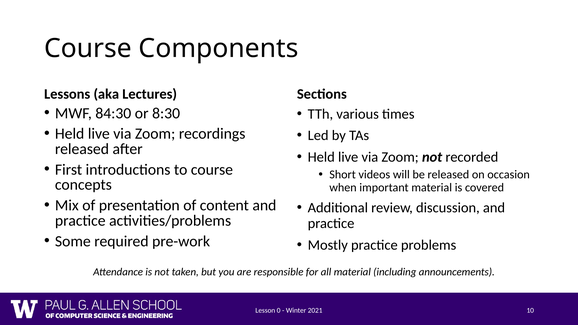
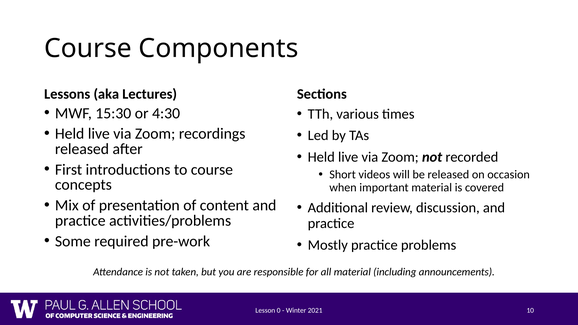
84:30: 84:30 -> 15:30 (113, 113)
8:30: 8:30 -> 4:30 (166, 113)
